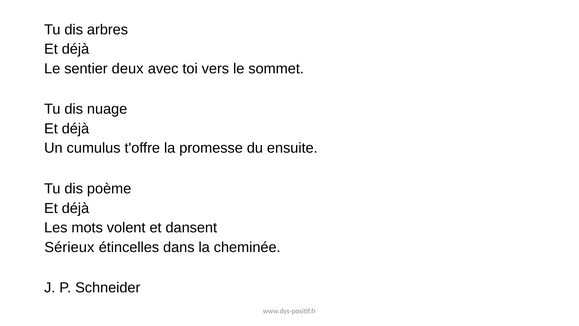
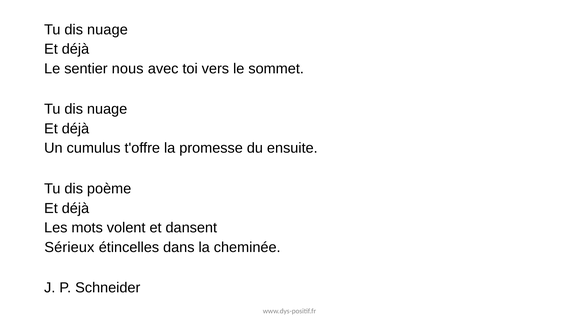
arbres: arbres -> nuage (107, 30)
deux: deux -> nous (128, 69)
